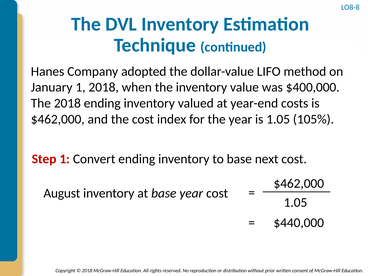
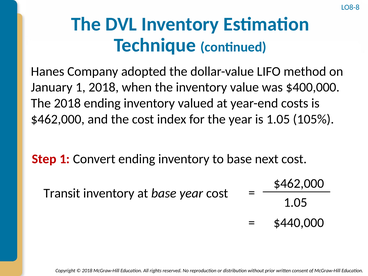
August: August -> Transit (62, 193)
